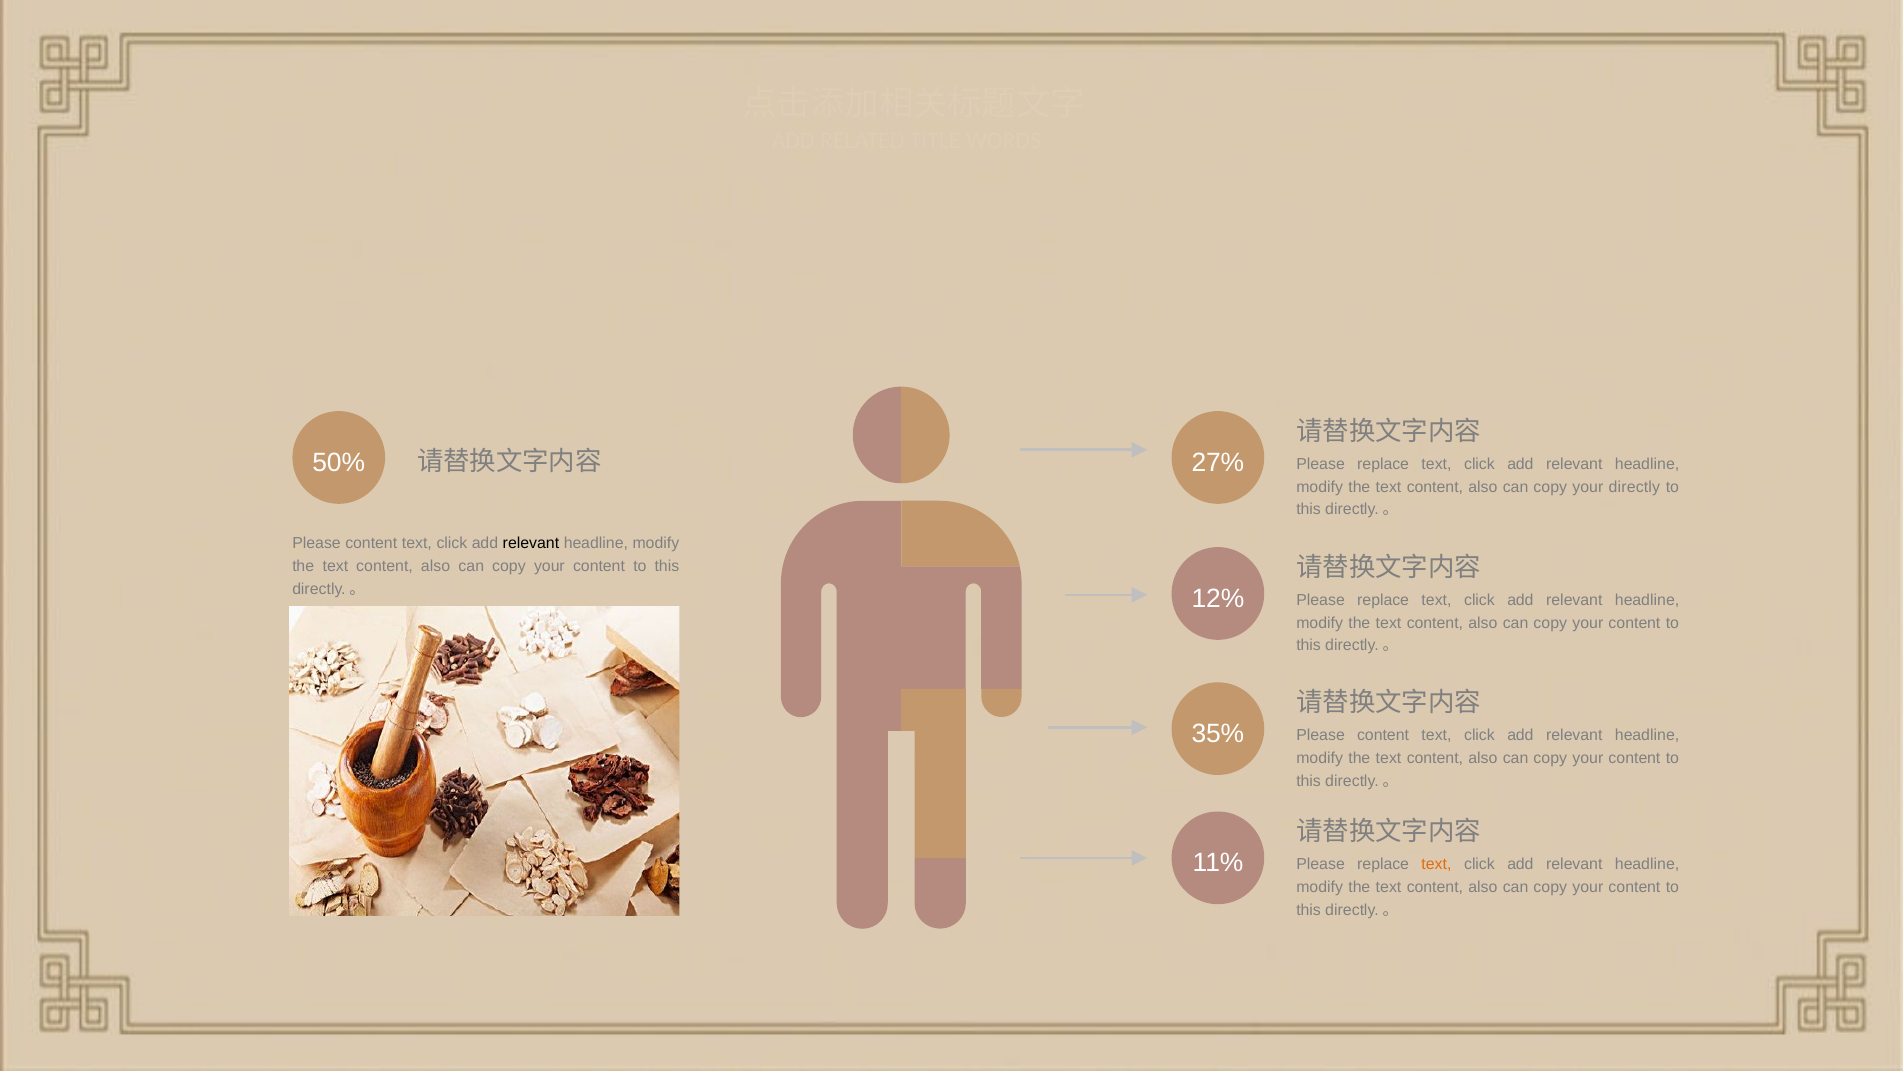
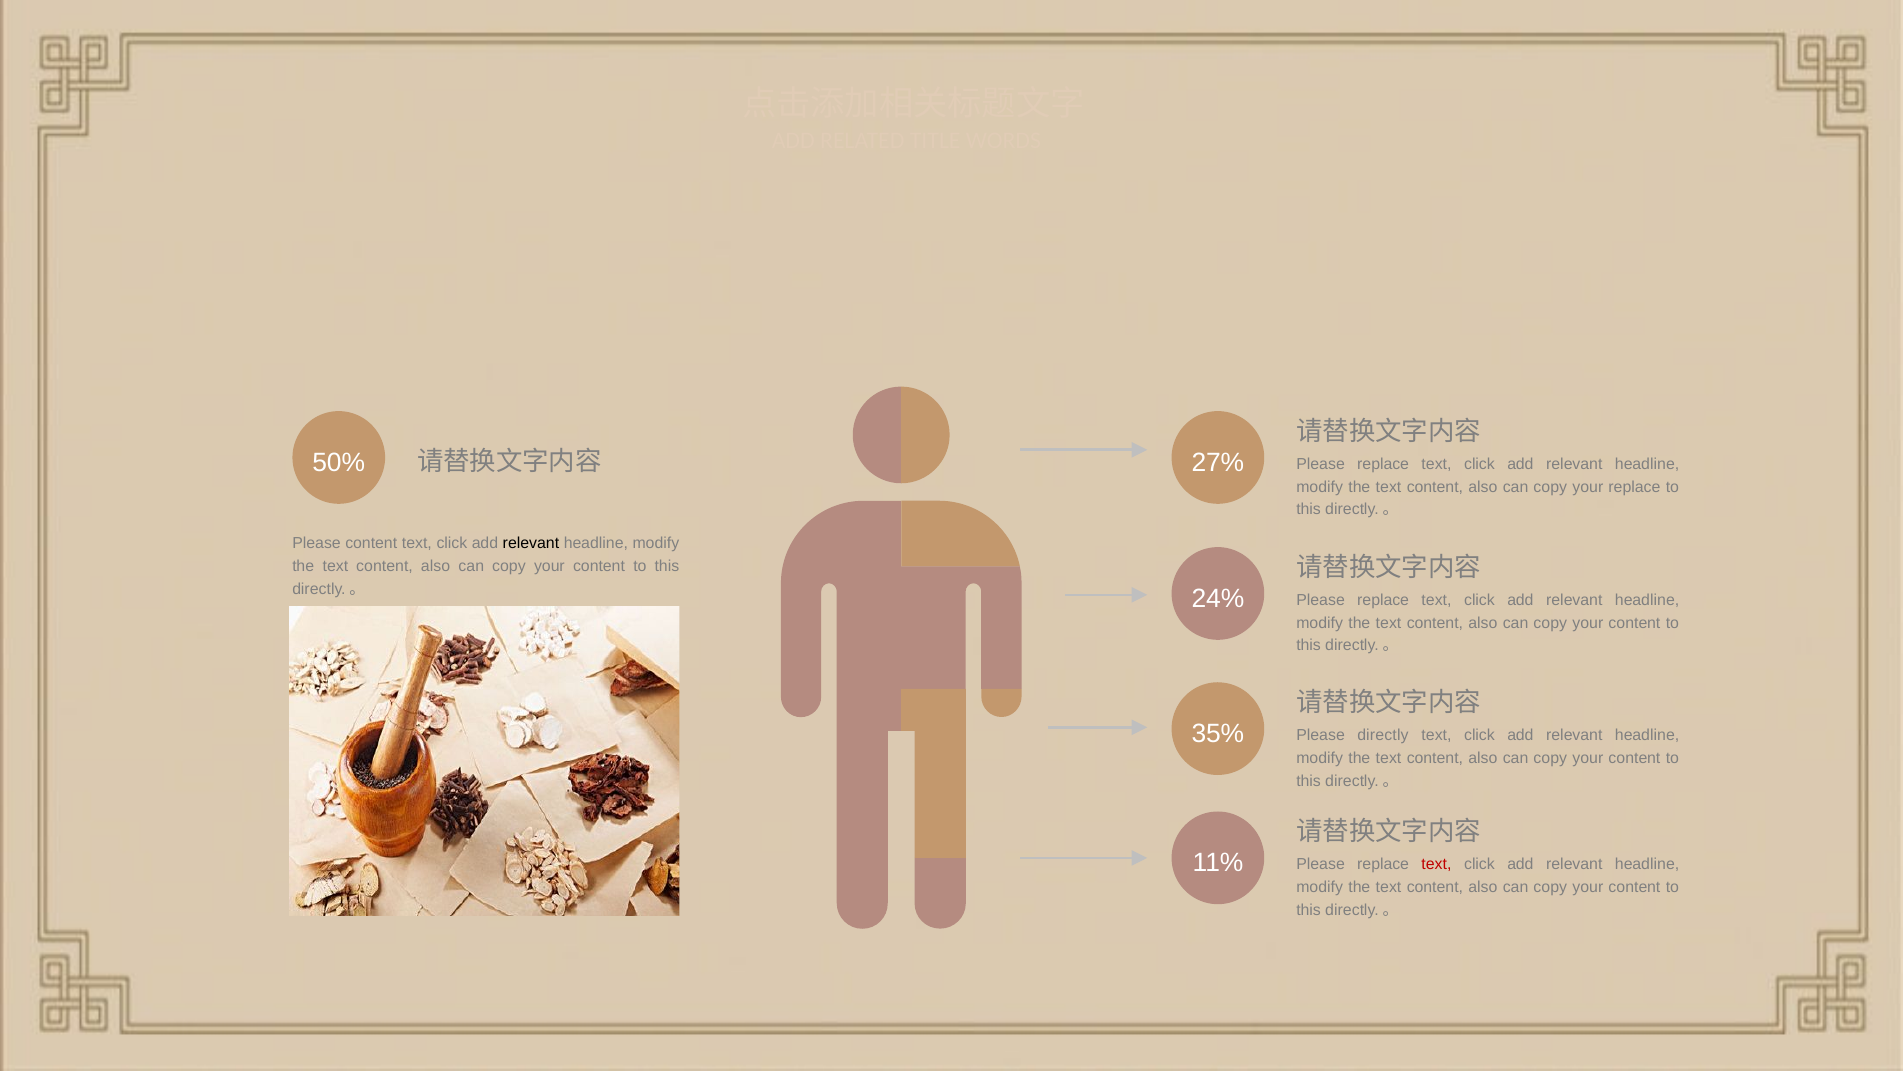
your directly: directly -> replace (1634, 487)
12%: 12% -> 24% (1218, 598)
content: content -> directly (1383, 735)
text colour: orange -> red (1437, 864)
